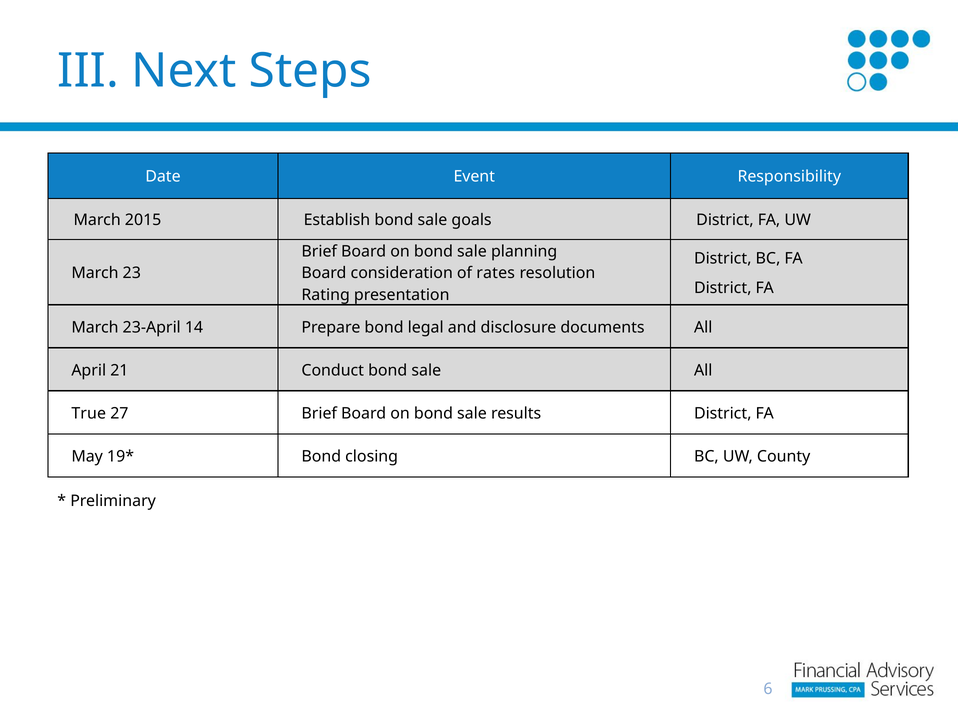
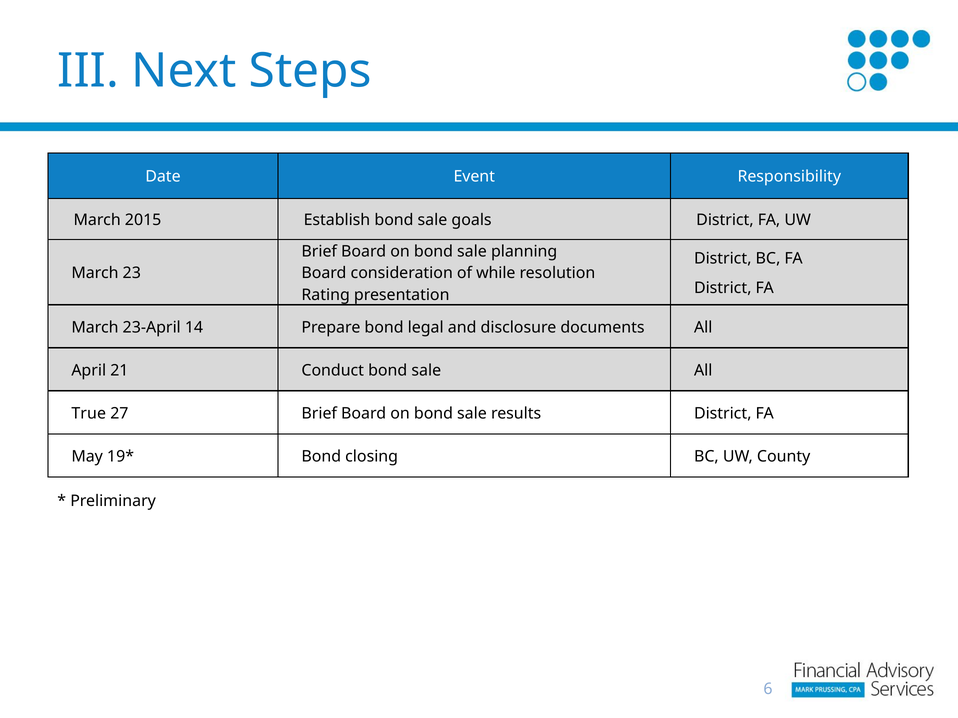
rates: rates -> while (496, 273)
